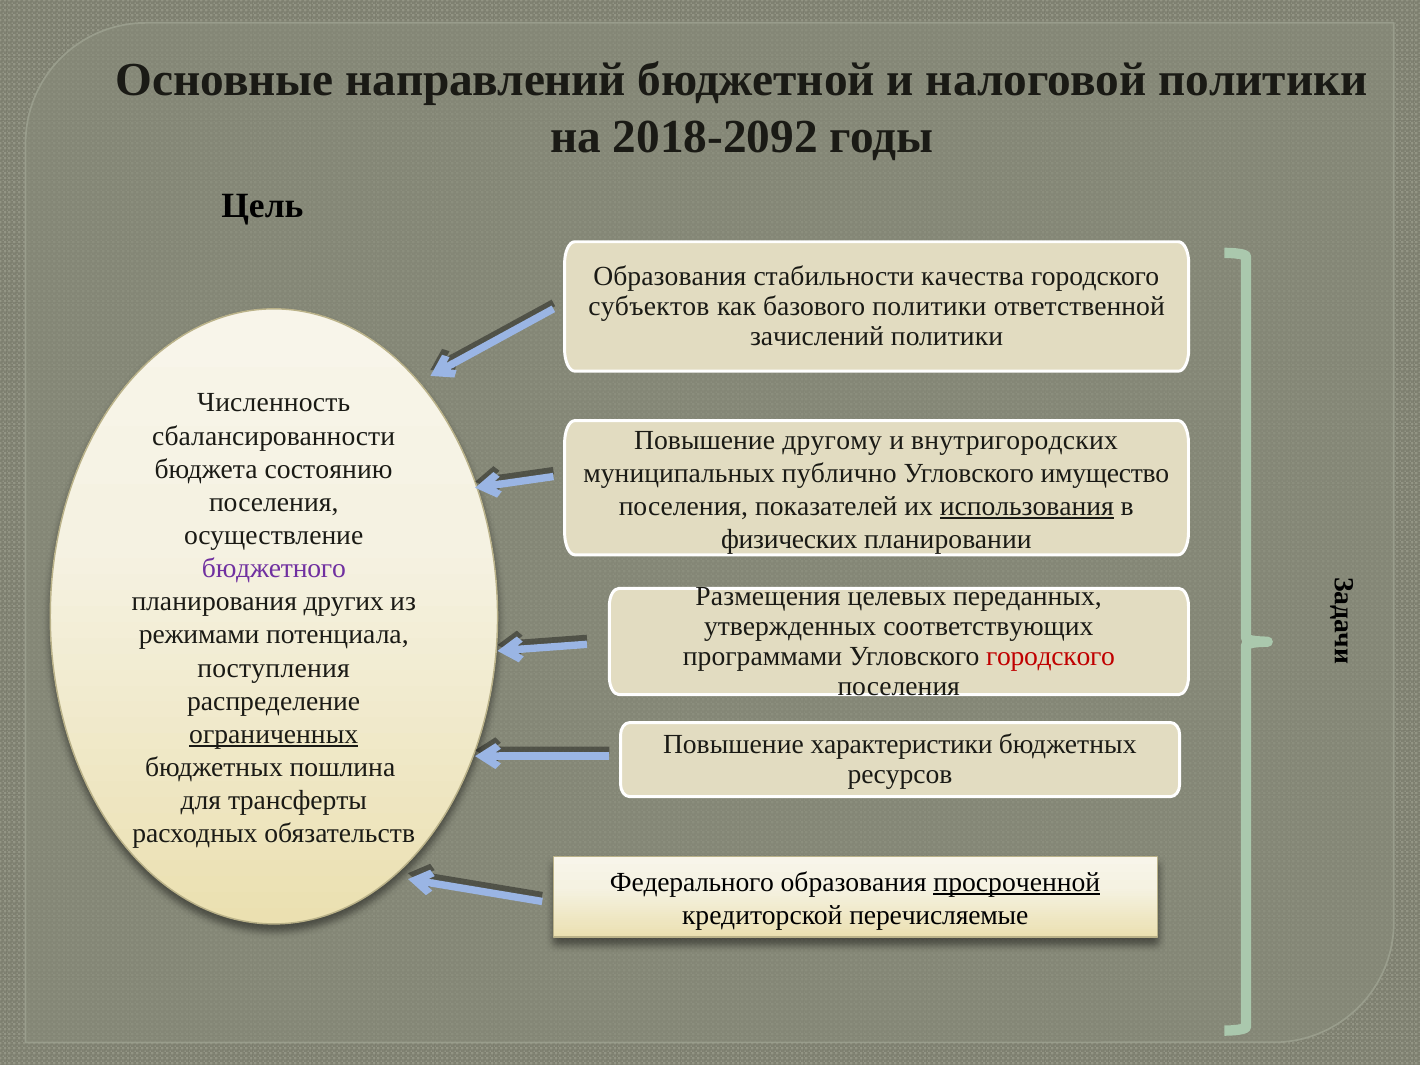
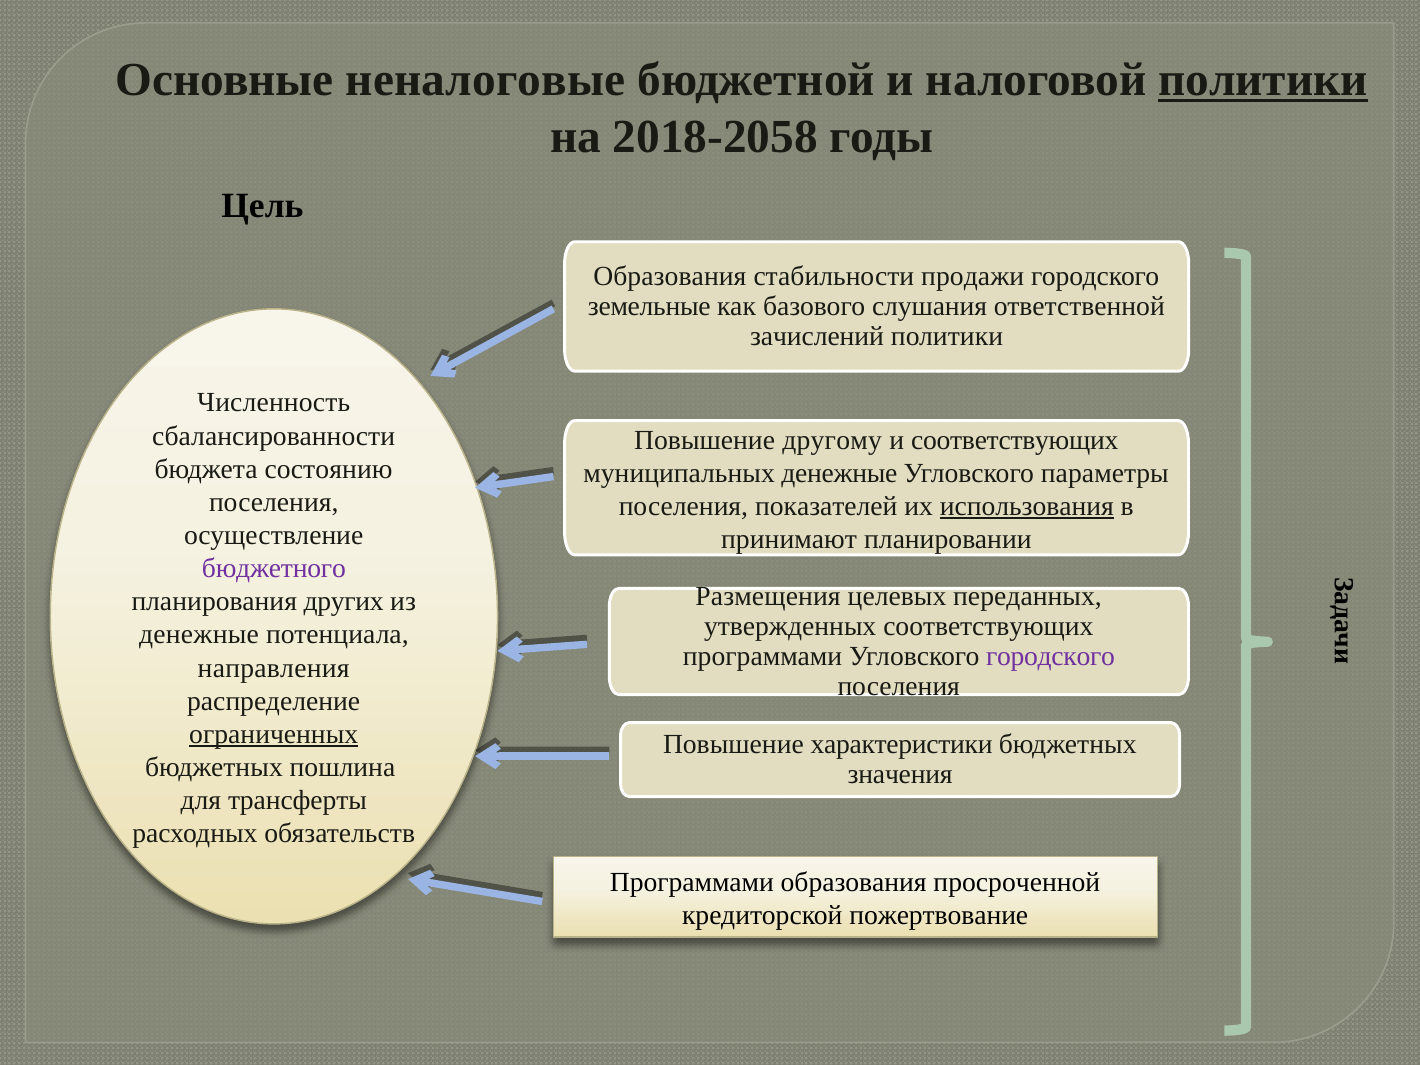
направлений: направлений -> неналоговые (486, 80)
политики underline: none -> present (1263, 80)
2018-2092: 2018-2092 -> 2018-2058 (715, 137)
качества: качества -> продажи (973, 276)
субъектов: субъектов -> земельные (649, 306)
базового политики: политики -> слушания (930, 306)
и внутригородских: внутригородских -> соответствующих (1015, 440)
муниципальных публично: публично -> денежные (839, 473)
имущество: имущество -> параметры (1105, 473)
физических: физических -> принимают (789, 539)
режимами: режимами -> денежные (199, 635)
городского colour: red -> purple (1050, 656)
поступления: поступления -> направления (274, 668)
ресурсов: ресурсов -> значения (900, 774)
Федерального: Федерального -> Программами (692, 882)
просроченной underline: present -> none (1017, 882)
перечисляемые: перечисляемые -> пожертвование (939, 915)
